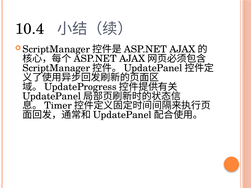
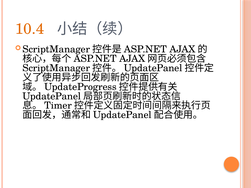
10.4 colour: black -> orange (30, 29)
